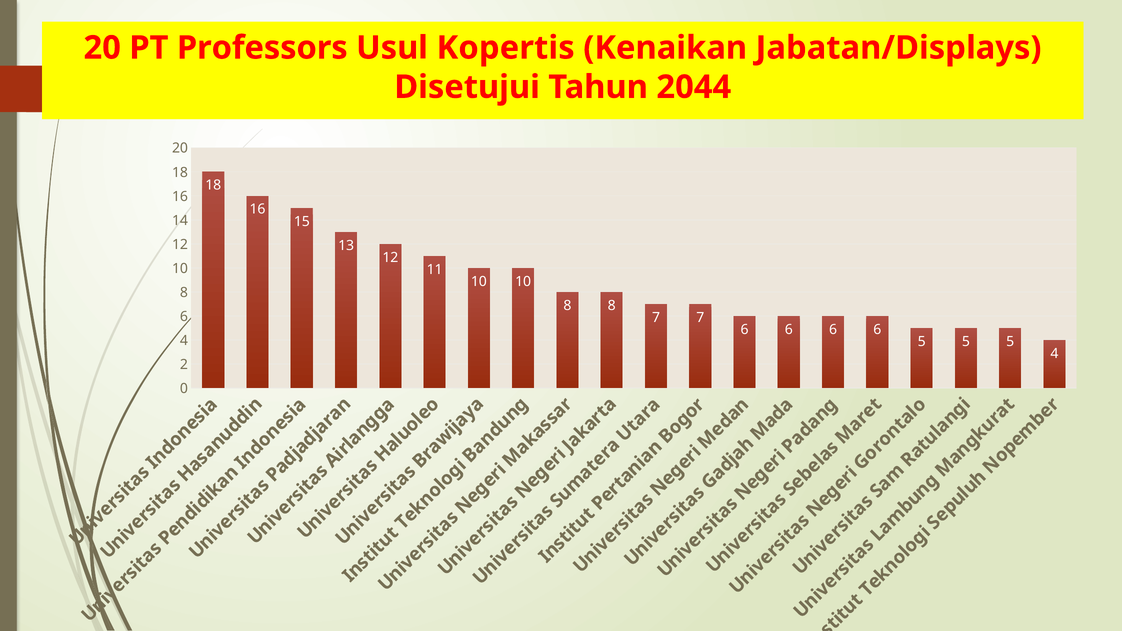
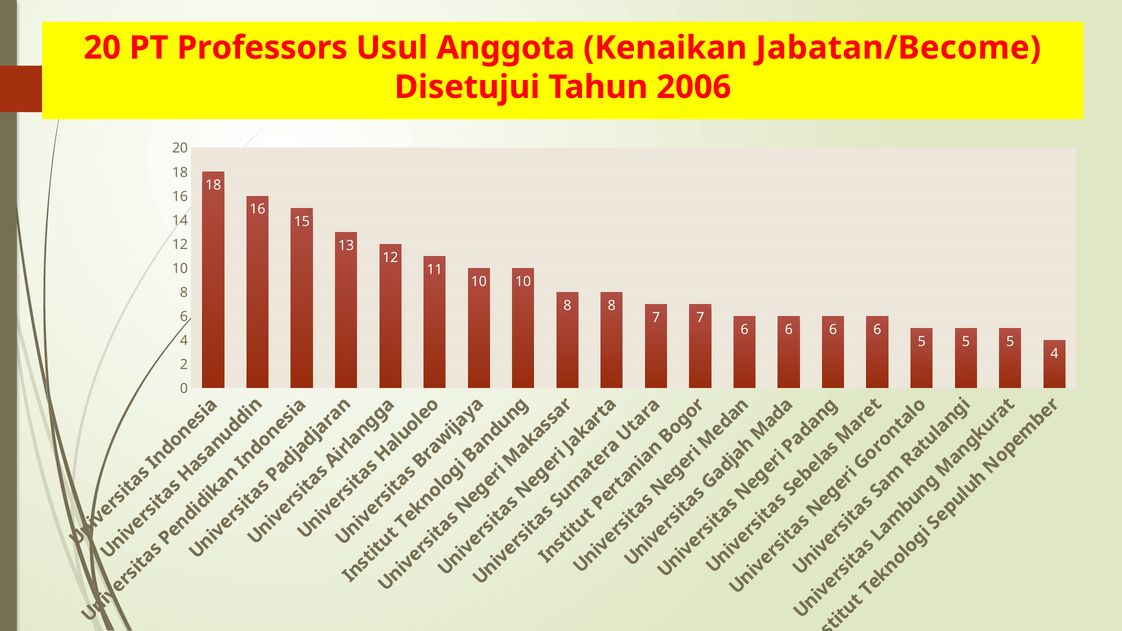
Kopertis: Kopertis -> Anggota (506, 48)
Jabatan/Displays: Jabatan/Displays -> Jabatan/Become (898, 48)
2044: 2044 -> 2006 (694, 87)
